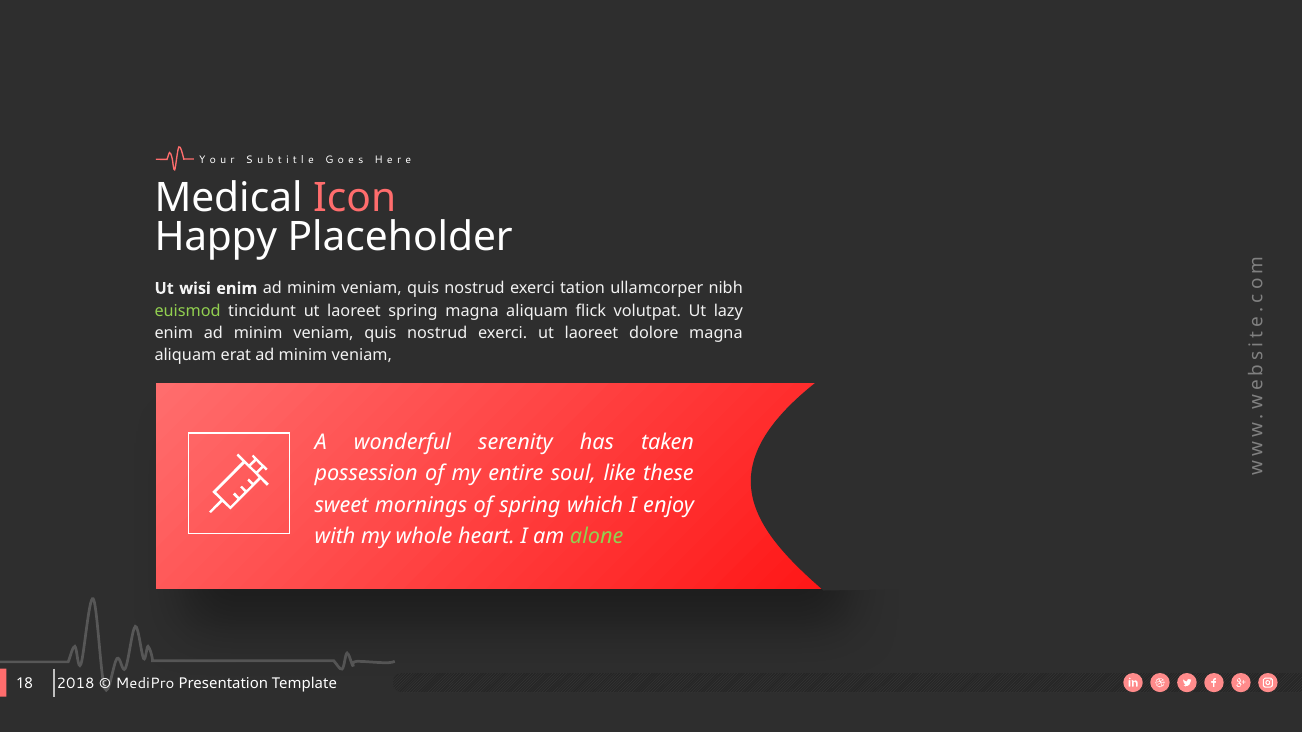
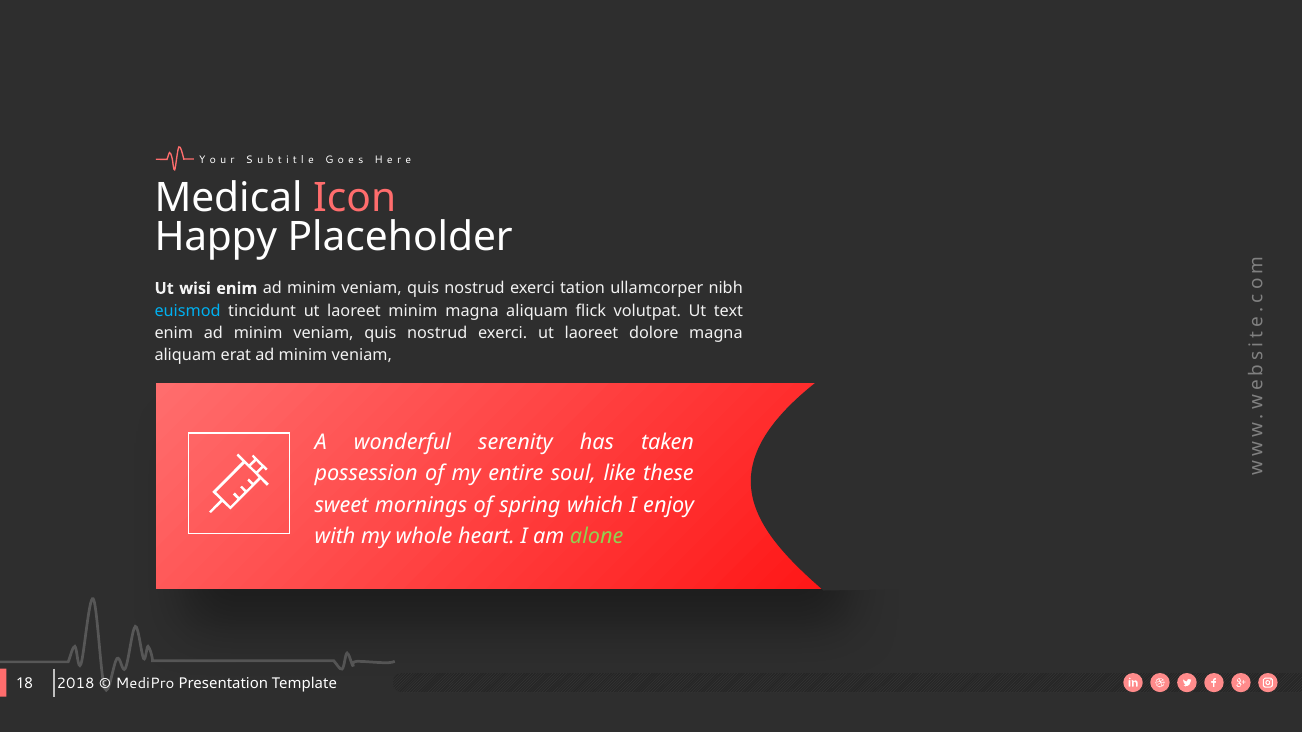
euismod colour: light green -> light blue (188, 311)
laoreet spring: spring -> minim (413, 311)
lazy: lazy -> text (728, 311)
